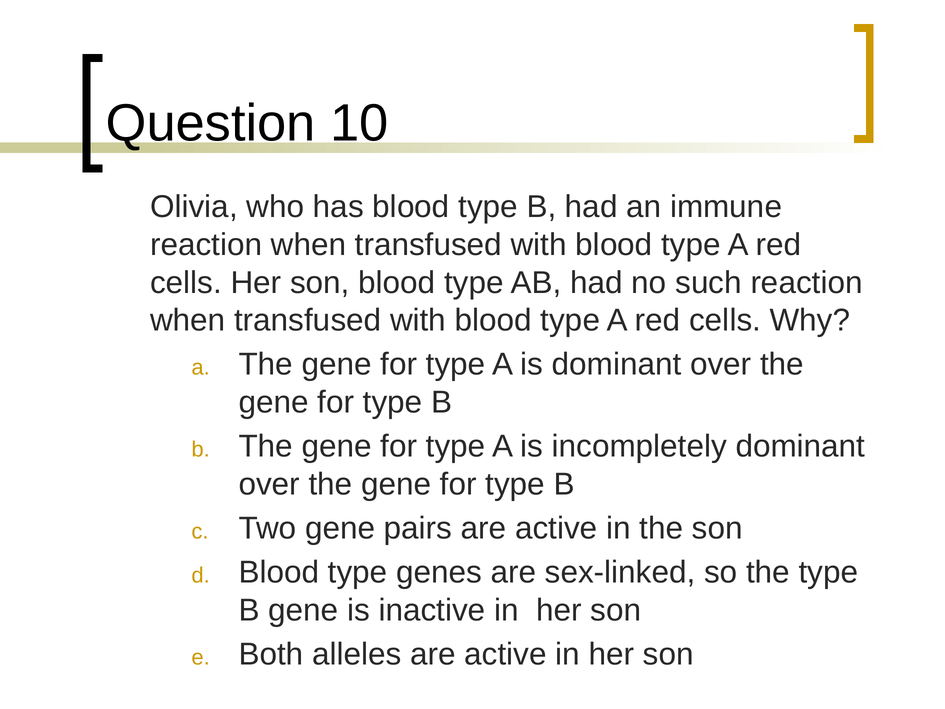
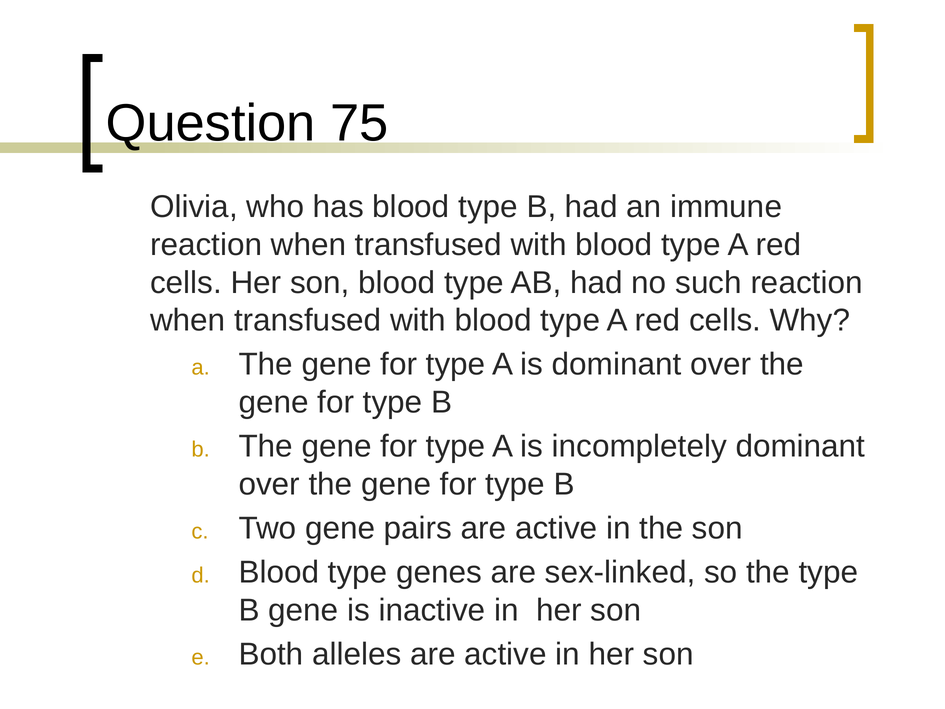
10: 10 -> 75 (359, 123)
